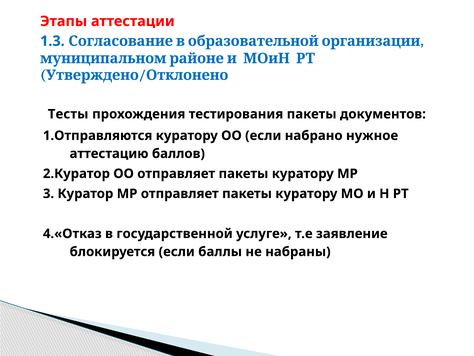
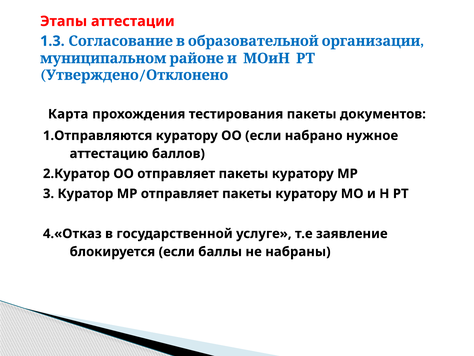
Тесты: Тесты -> Карта (68, 114)
